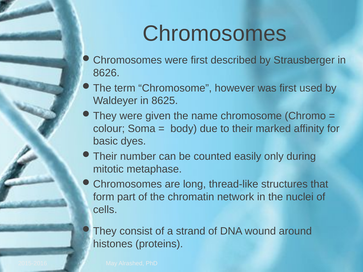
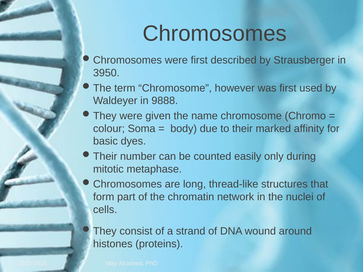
8626: 8626 -> 3950 (106, 73)
8625: 8625 -> 9888 (165, 101)
